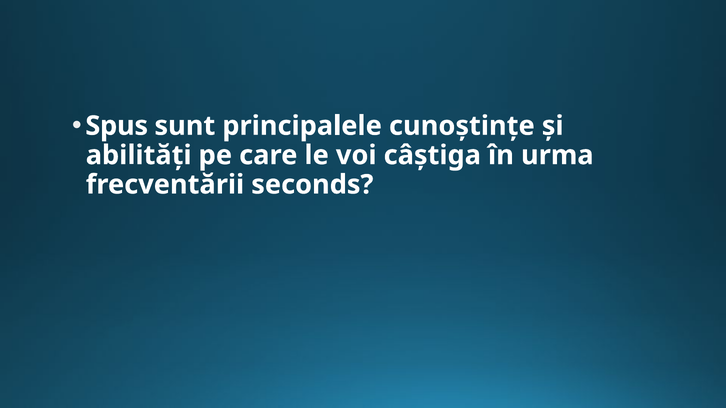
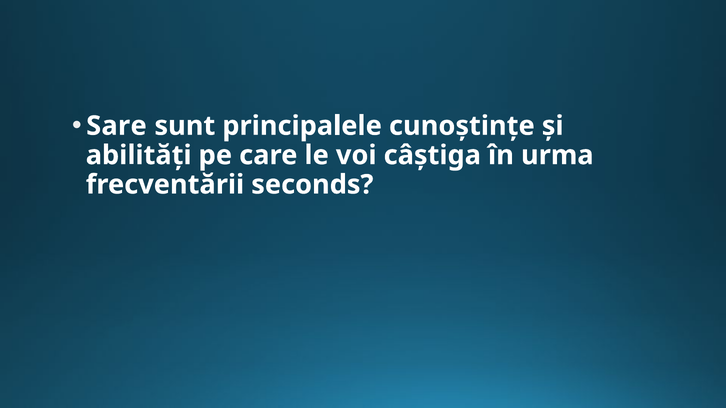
Spus: Spus -> Sare (116, 126)
